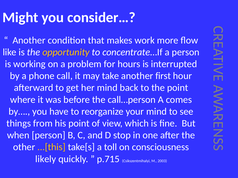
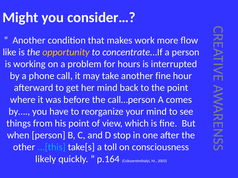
another first: first -> fine (163, 76)
...[this colour: yellow -> light blue (51, 147)
p.715: p.715 -> p.164 (108, 159)
